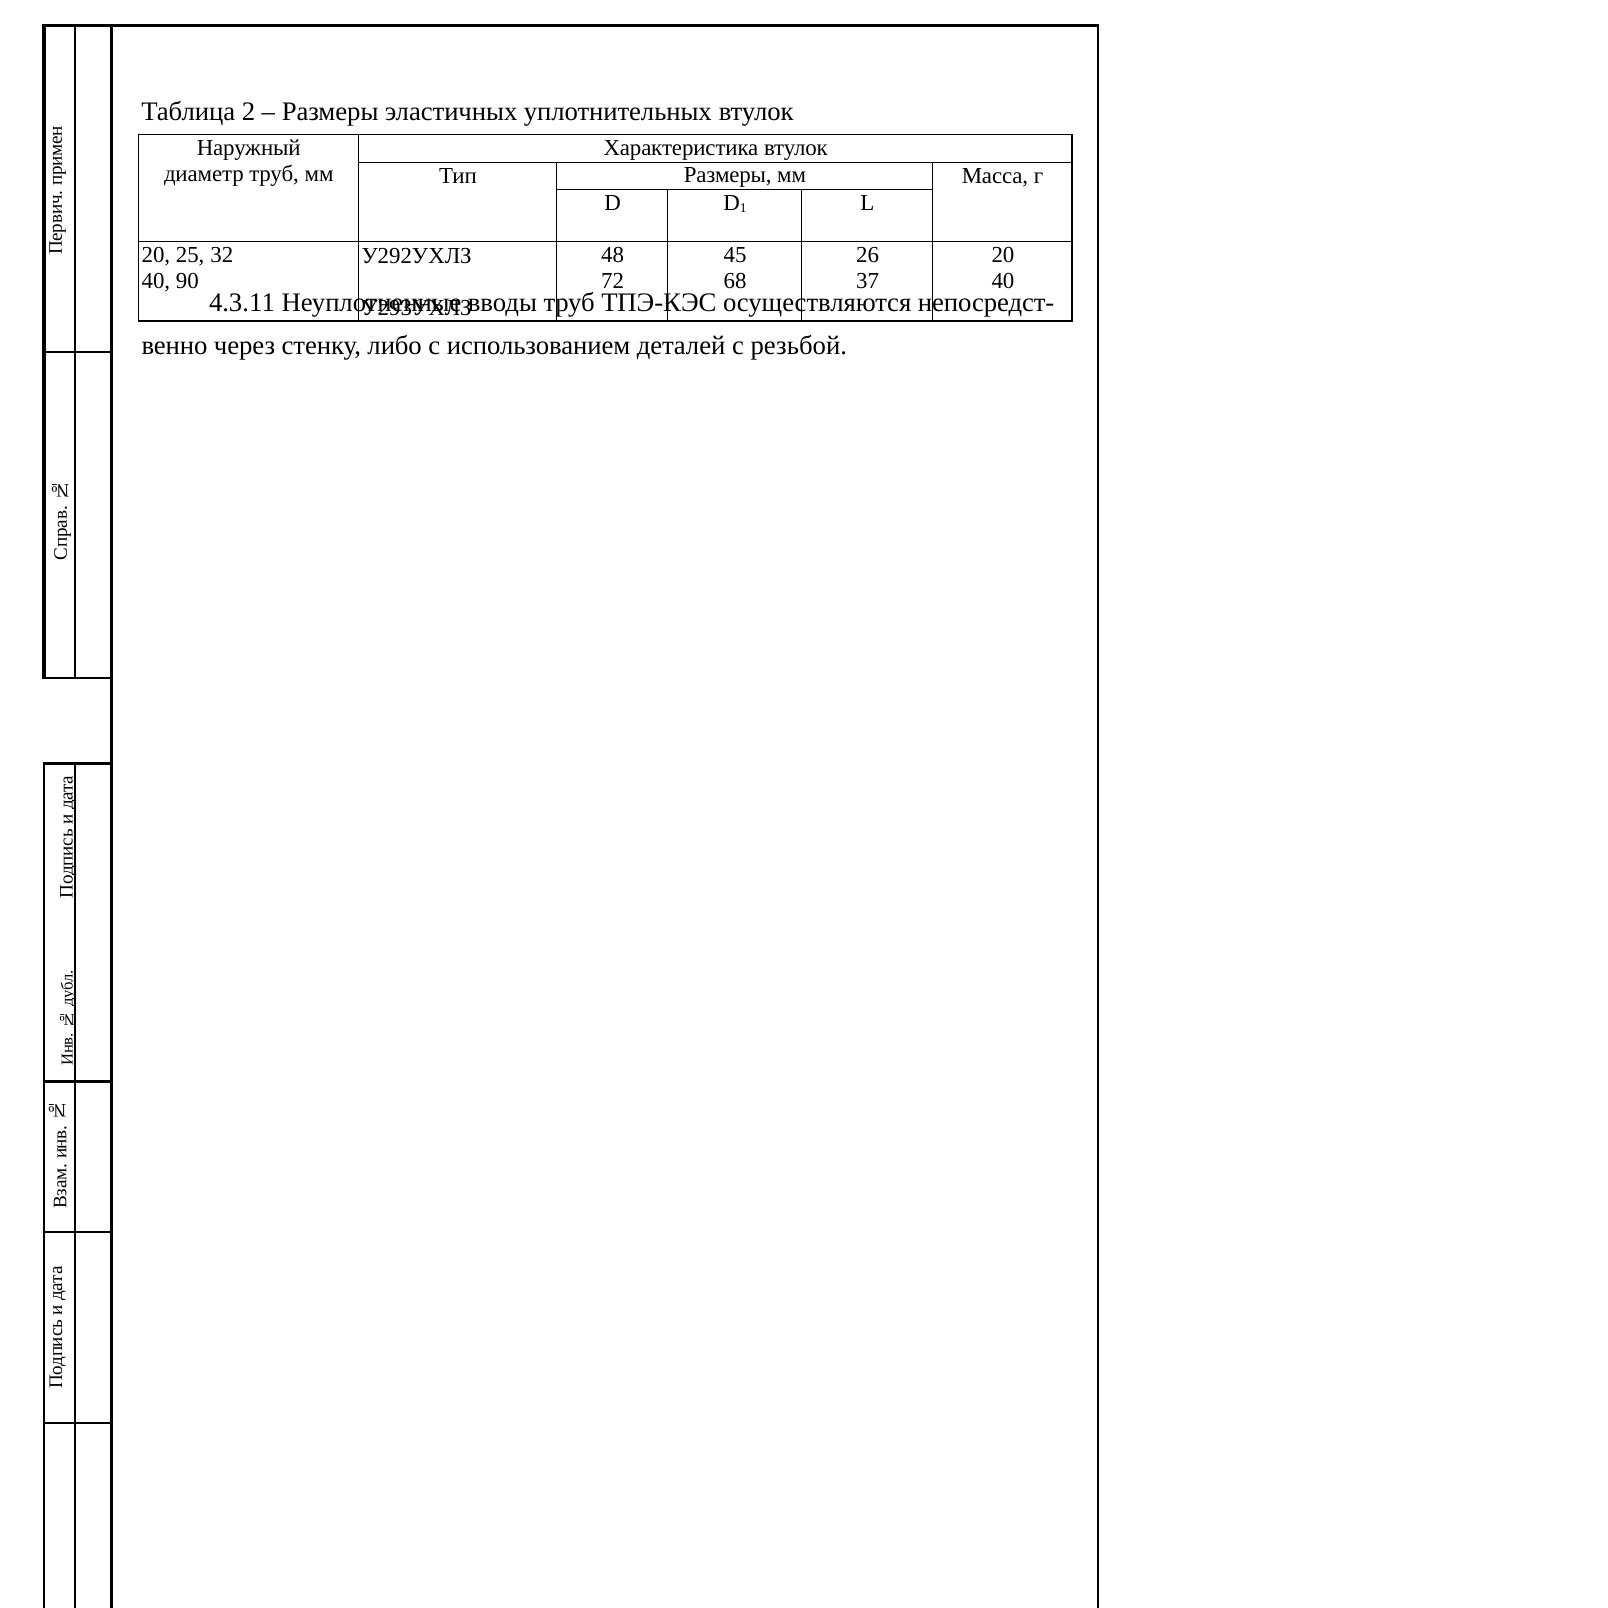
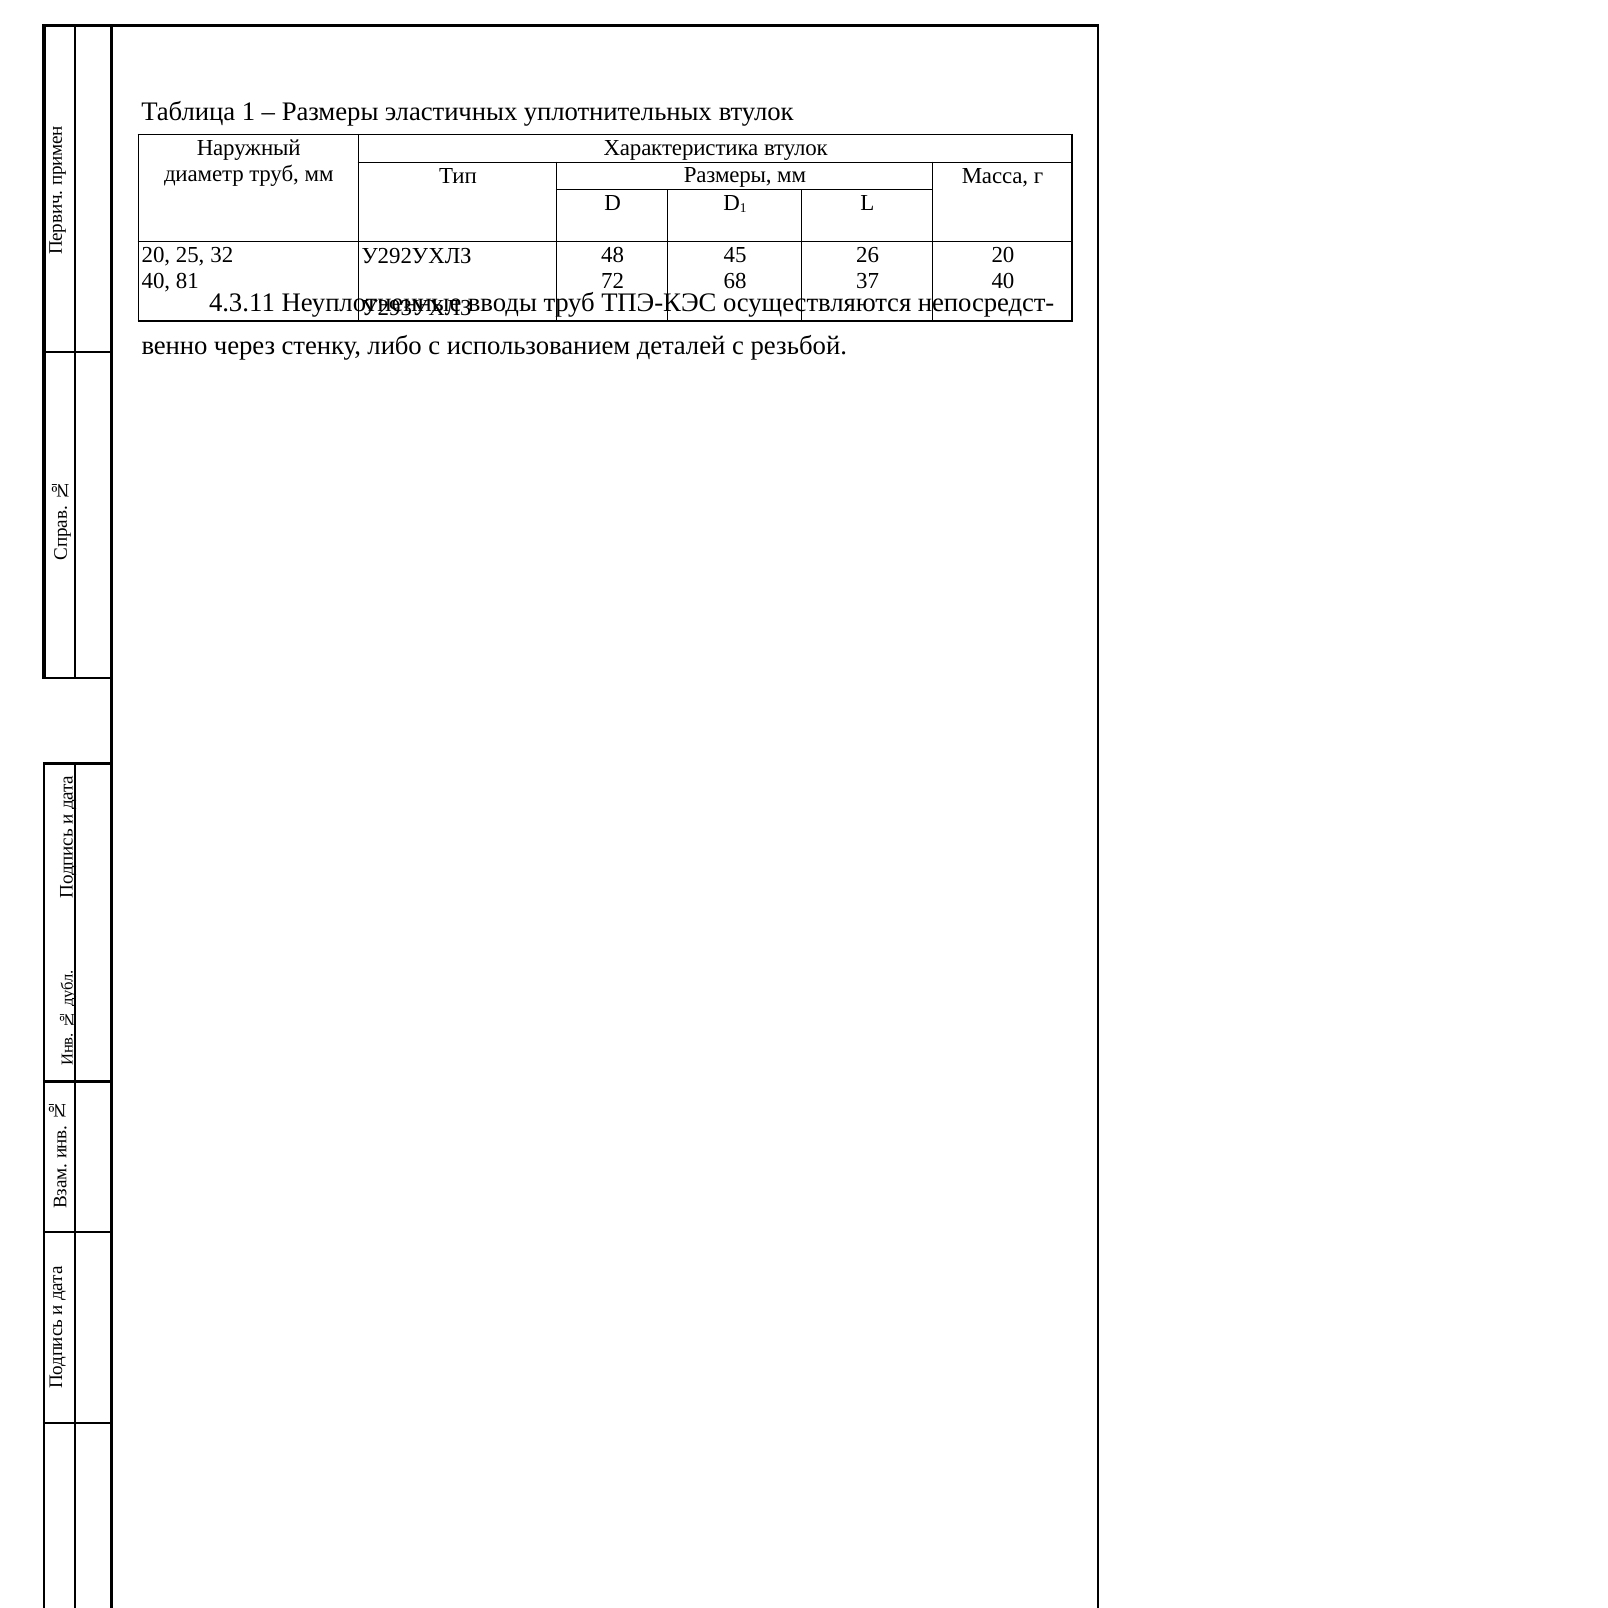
Таблица 2: 2 -> 1 (248, 112)
90: 90 -> 81 (187, 281)
